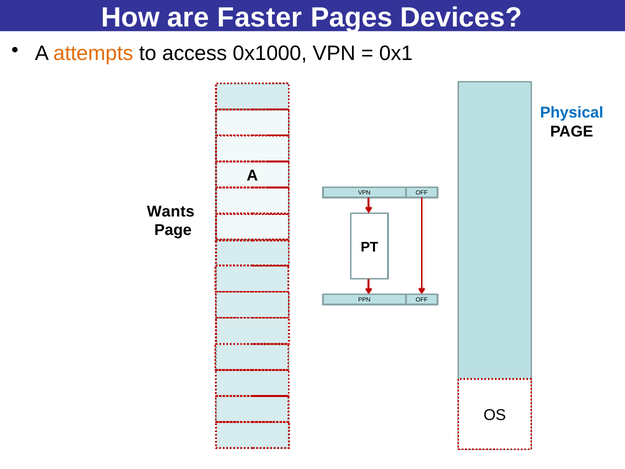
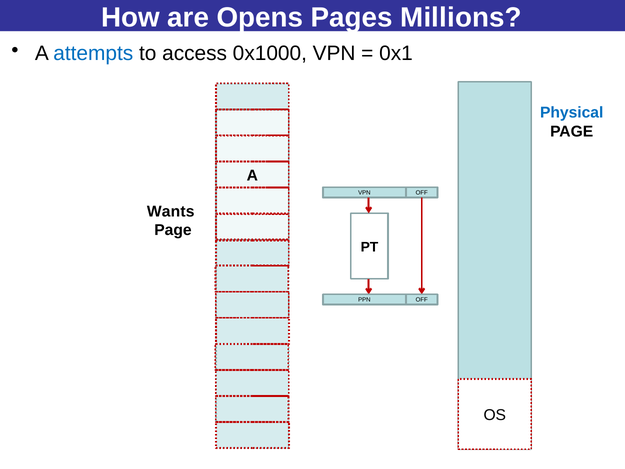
Faster: Faster -> Opens (260, 18)
Devices: Devices -> Millions (461, 18)
attempts colour: orange -> blue (93, 54)
